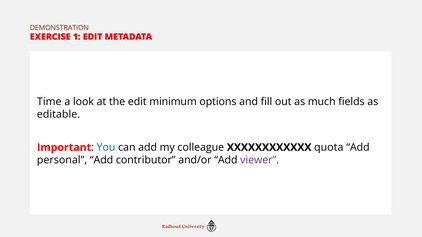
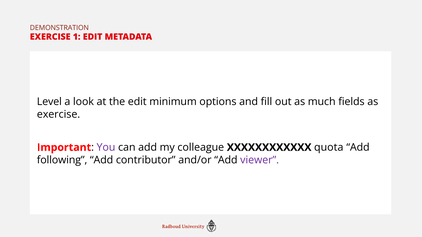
Time: Time -> Level (49, 102)
editable: editable -> exercise (59, 114)
You colour: blue -> purple (106, 148)
personal: personal -> following (62, 160)
